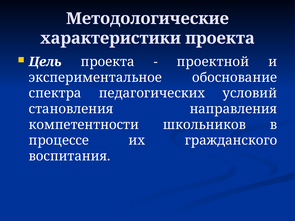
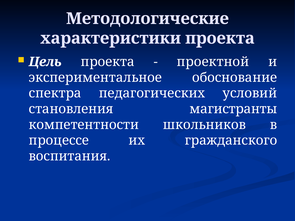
направления: направления -> магистранты (233, 109)
